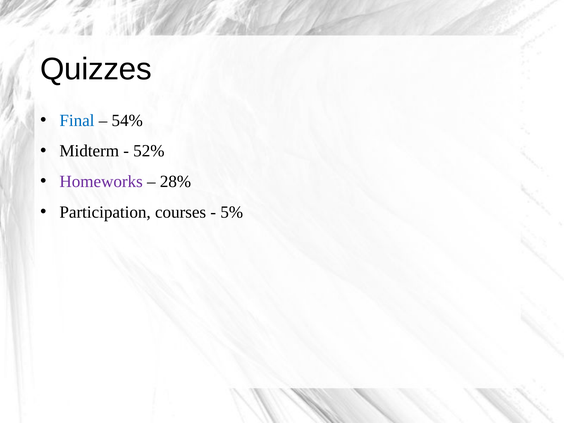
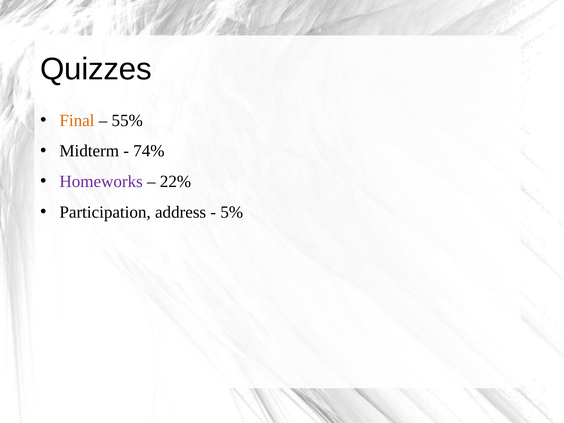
Final colour: blue -> orange (77, 120)
54%: 54% -> 55% (127, 120)
52%: 52% -> 74% (149, 151)
28%: 28% -> 22% (175, 182)
courses: courses -> address (181, 212)
